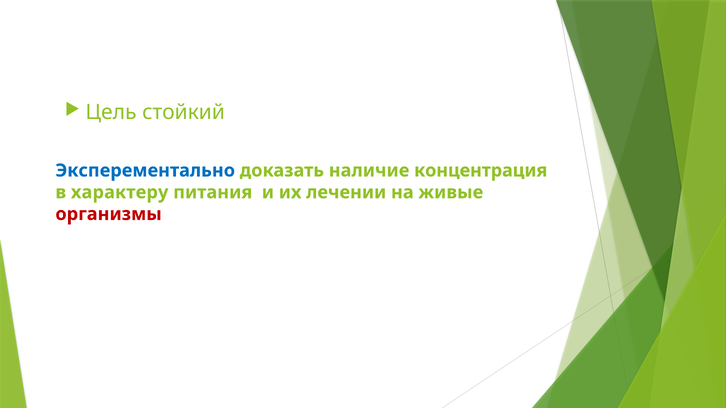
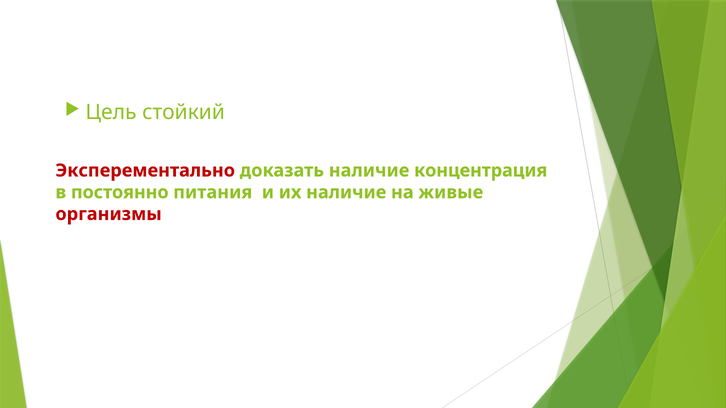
Эксперементально colour: blue -> red (145, 171)
характеру: характеру -> постоянно (120, 192)
их лечении: лечении -> наличие (346, 192)
